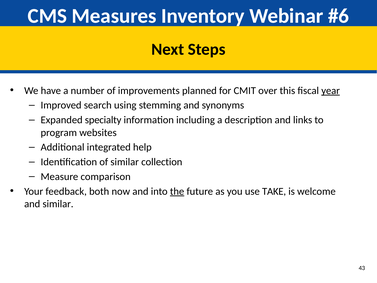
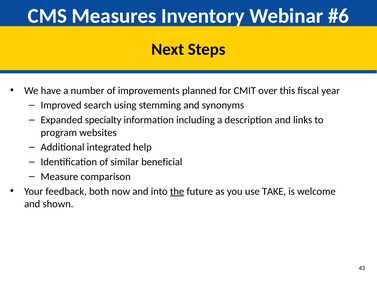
year underline: present -> none (331, 90)
collection: collection -> beneficial (162, 162)
and similar: similar -> shown (58, 204)
